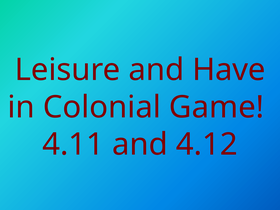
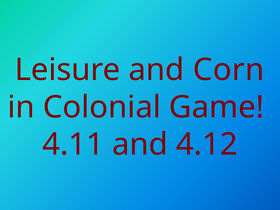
Have: Have -> Corn (229, 70)
